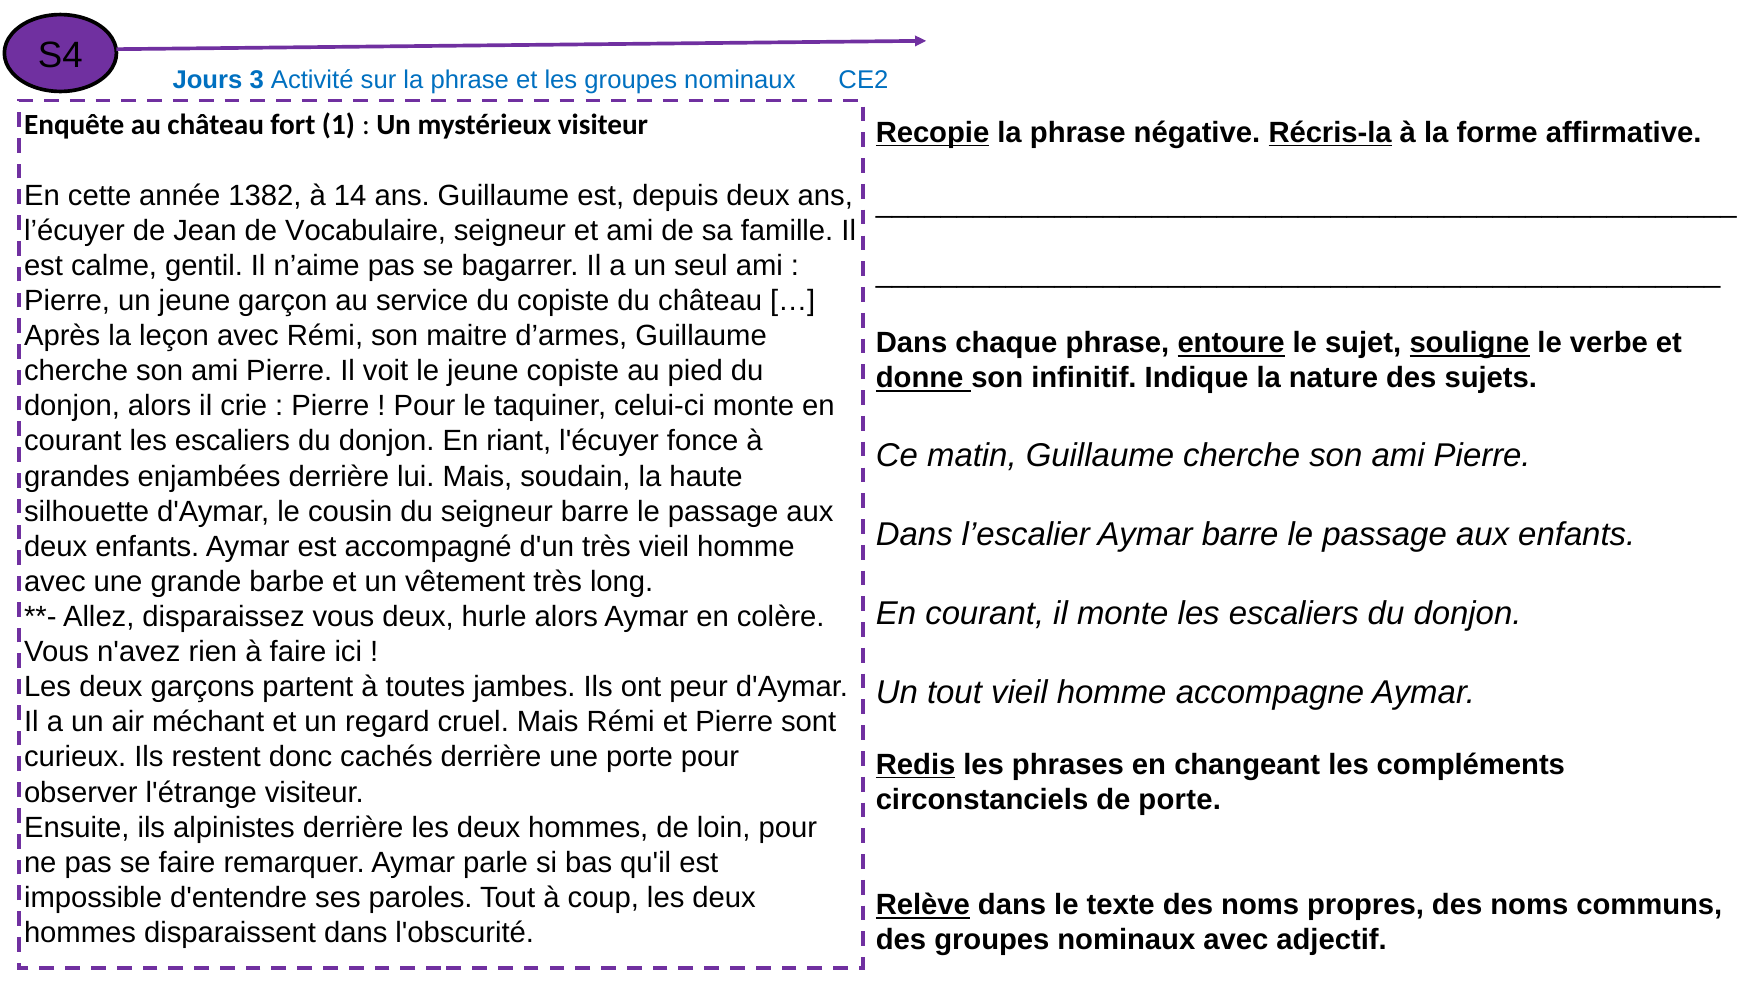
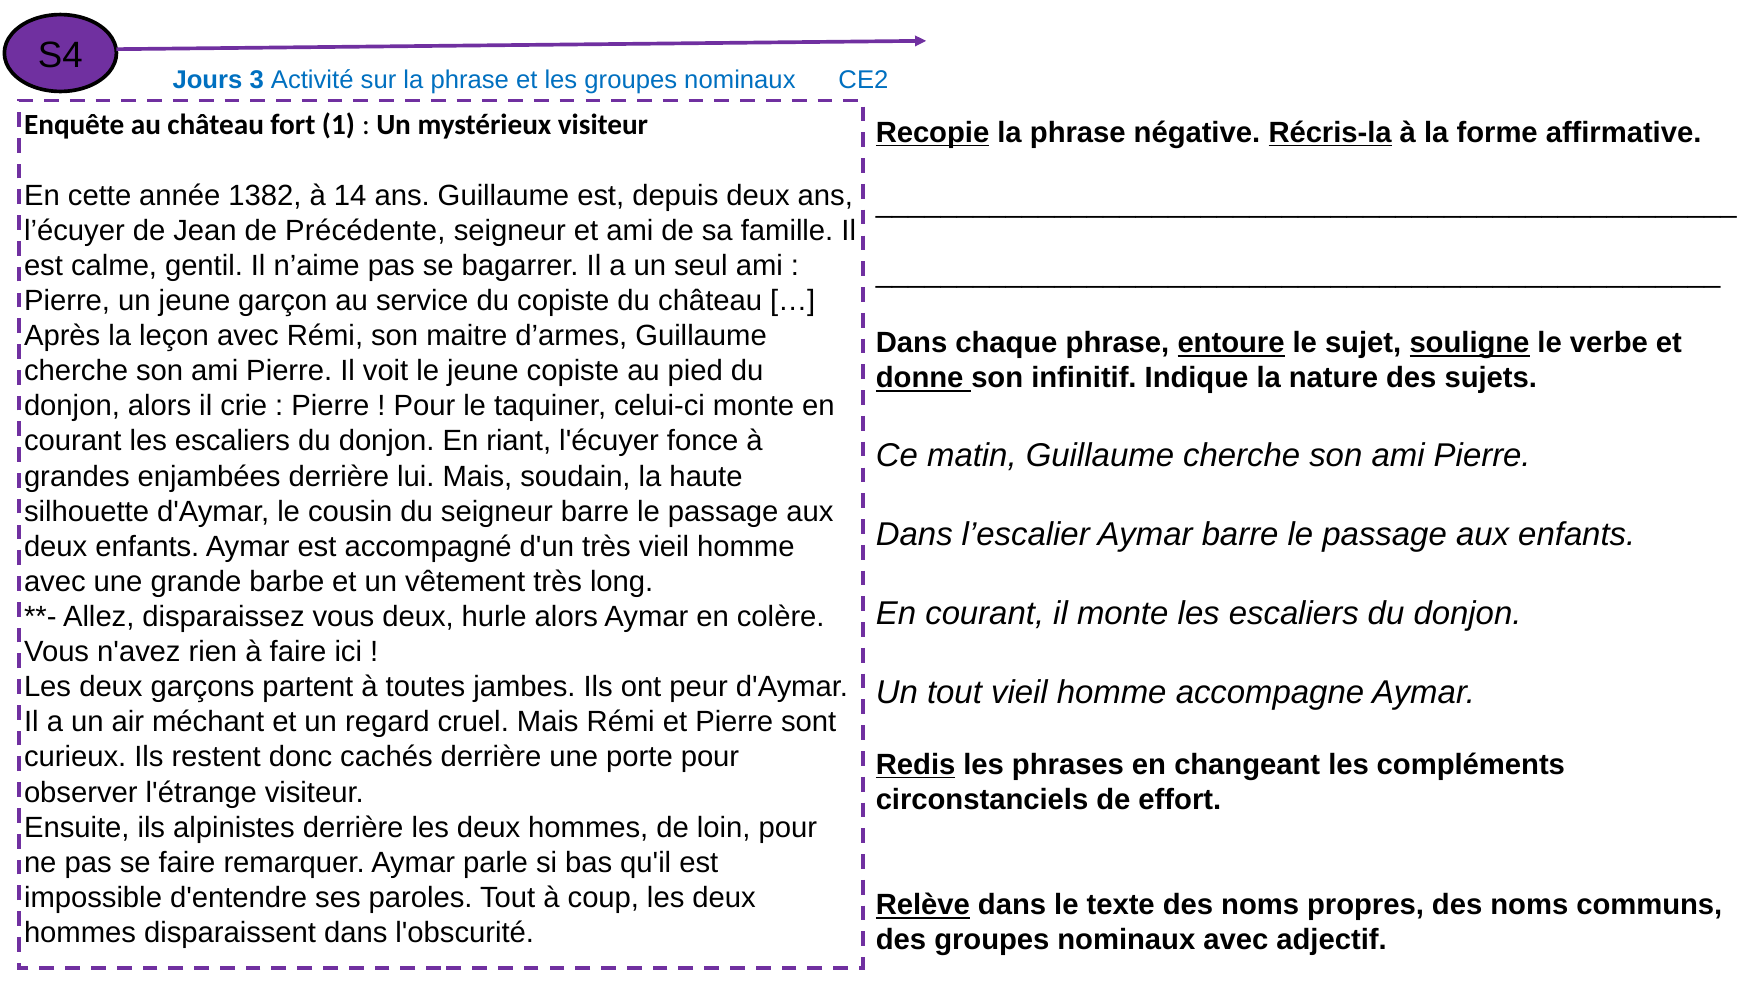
Vocabulaire: Vocabulaire -> Précédente (365, 231)
de porte: porte -> effort (1180, 800)
